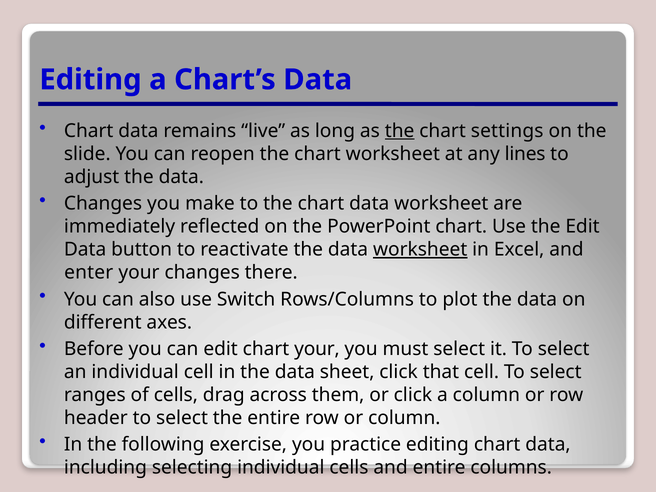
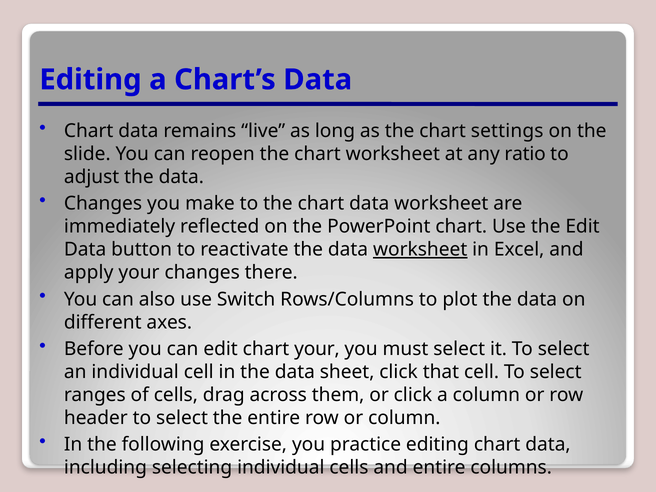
the underline: present -> none (400, 131)
lines: lines -> ratio (525, 154)
enter: enter -> apply (89, 272)
